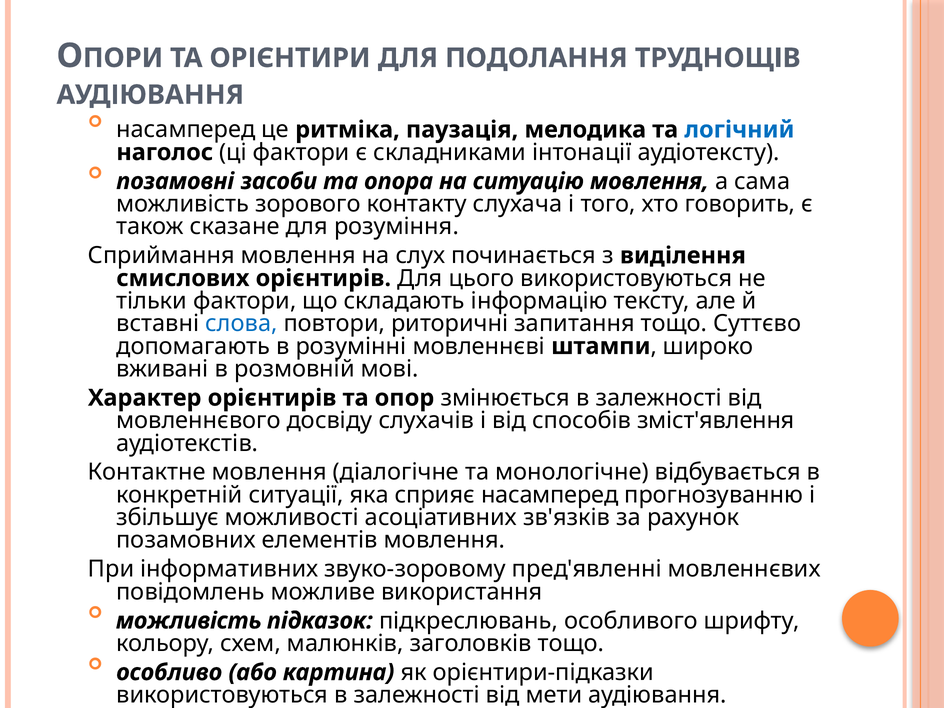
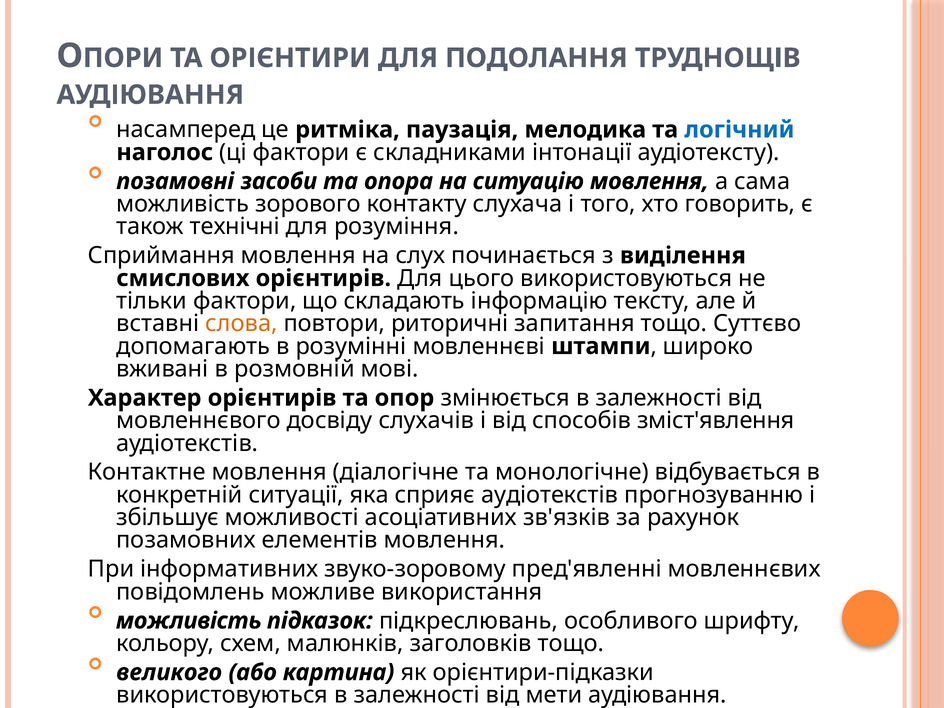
сказане: сказане -> технічні (235, 227)
слова colour: blue -> orange (241, 324)
сприяє насамперед: насамперед -> аудіотекстів (550, 495)
особливо: особливо -> великого (169, 672)
